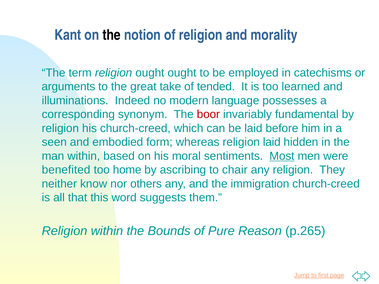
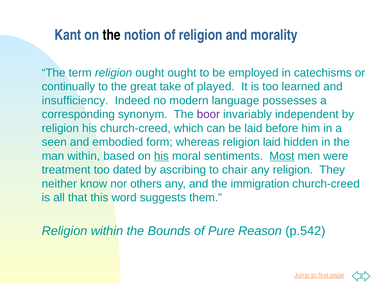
arguments: arguments -> continually (68, 87)
tended: tended -> played (216, 87)
illuminations: illuminations -> insufficiency (75, 101)
boor colour: red -> purple (208, 115)
fundamental: fundamental -> independent (307, 115)
his underline: none -> present (161, 156)
benefited: benefited -> treatment (66, 170)
home: home -> dated (127, 170)
p.265: p.265 -> p.542 (305, 231)
